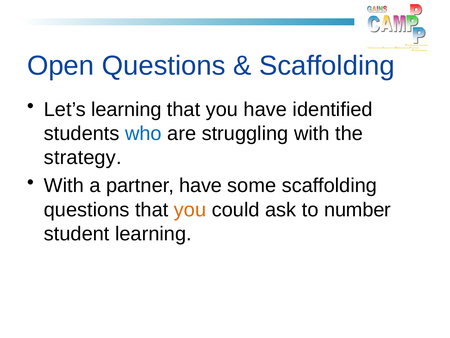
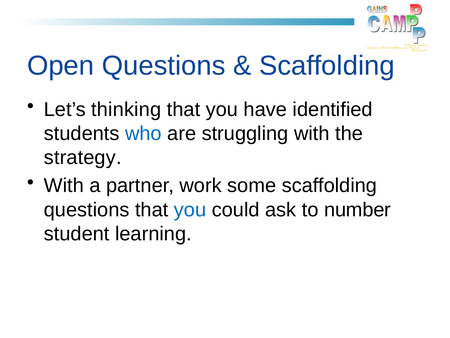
Let’s learning: learning -> thinking (126, 109)
partner have: have -> work (201, 185)
you colour: orange -> blue (190, 209)
